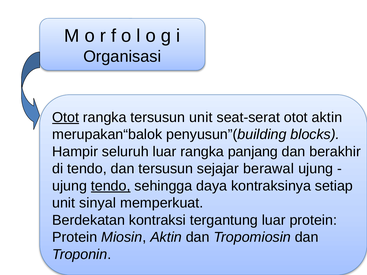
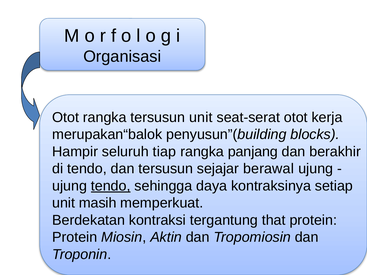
Otot underline: present -> none (66, 117)
otot aktin: aktin -> kerja (327, 117)
seluruh luar: luar -> tiap (164, 152)
sinyal: sinyal -> masih (98, 203)
tergantung luar: luar -> that (274, 220)
